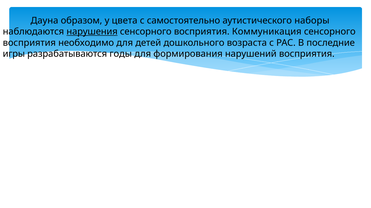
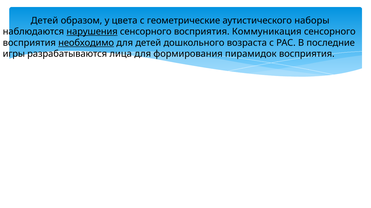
Дауна: Дауна -> Детей (44, 21)
самостоятельно: самостоятельно -> геометрические (184, 21)
необходимо underline: none -> present (86, 43)
годы: годы -> лица (121, 54)
нарушений: нарушений -> пирамидок (251, 54)
